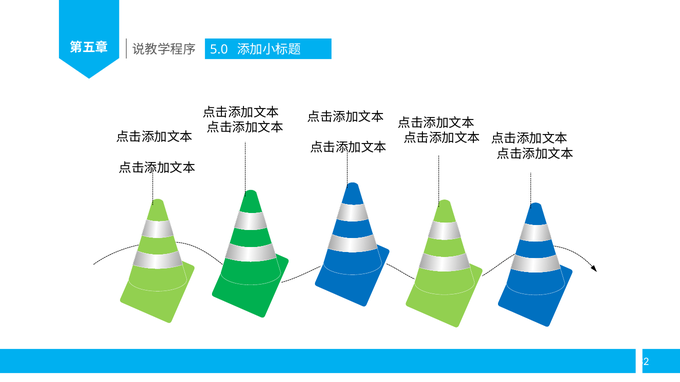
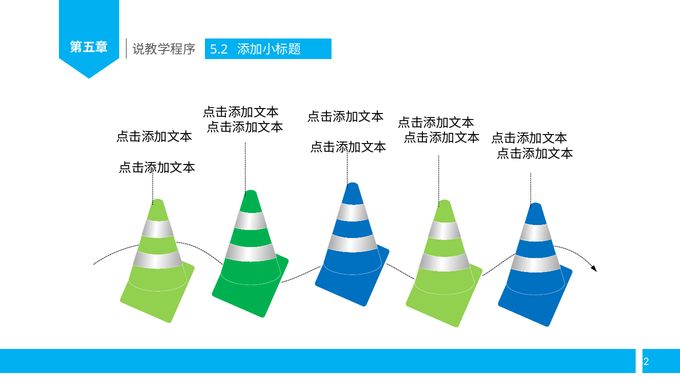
5.0: 5.0 -> 5.2 (219, 50)
